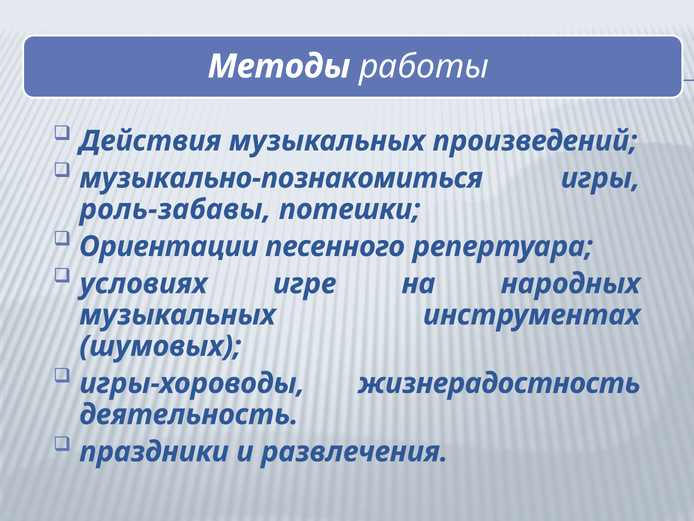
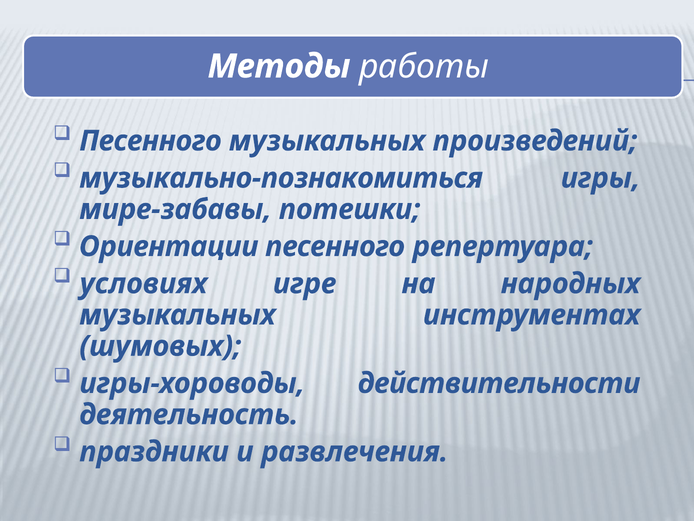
Действия: Действия -> Песенного (151, 141)
роль-забавы: роль-забавы -> мире-забавы (175, 209)
жизнерадостность: жизнерадостность -> действительности (499, 383)
